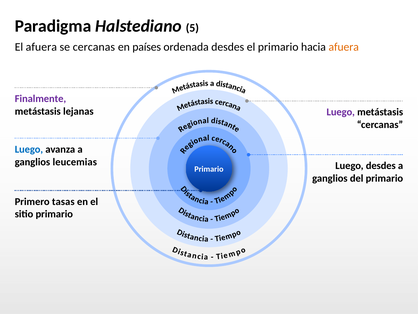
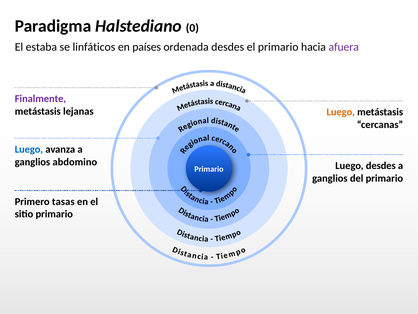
5: 5 -> 0 (192, 28)
El afuera: afuera -> estaba (41, 47)
se cercanas: cercanas -> linfáticos (94, 47)
afuera colour: orange -> purple (344, 47)
Luego colour: purple -> orange (341, 112)
leucemias: leucemias -> abdomino (75, 162)
